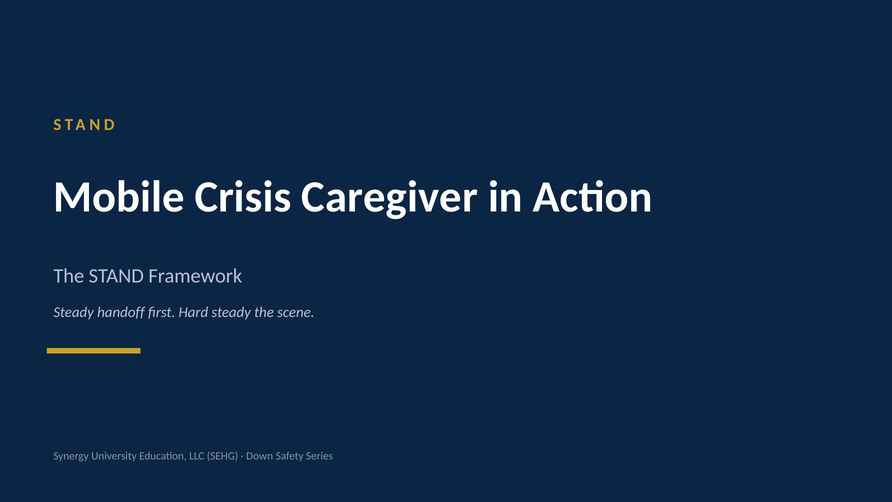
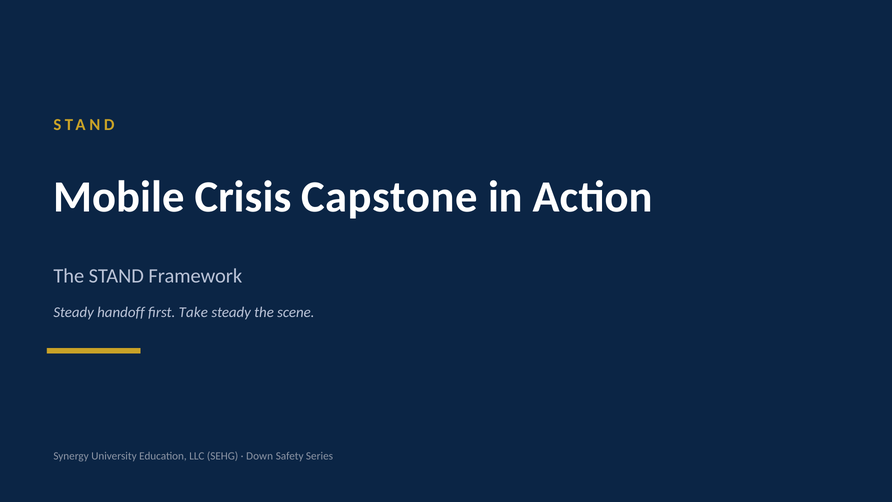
Caregiver: Caregiver -> Capstone (389, 197)
Hard: Hard -> Take (193, 312)
